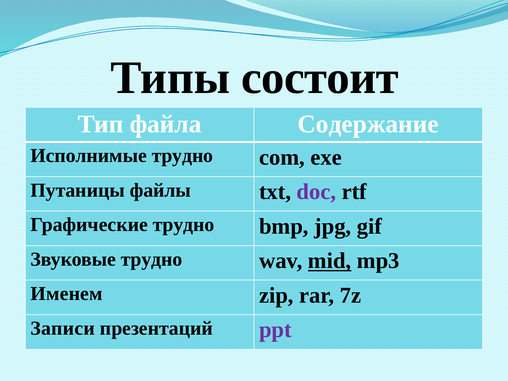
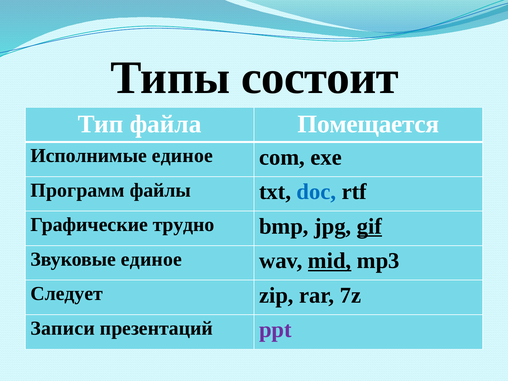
Содержание: Содержание -> Помещается (368, 124)
Исполнимые трудно: трудно -> единое (182, 156)
Путаницы: Путаницы -> Программ (78, 190)
doc colour: purple -> blue (316, 192)
gif underline: none -> present (369, 226)
Звуковые трудно: трудно -> единое (151, 259)
Именем: Именем -> Следует (67, 294)
